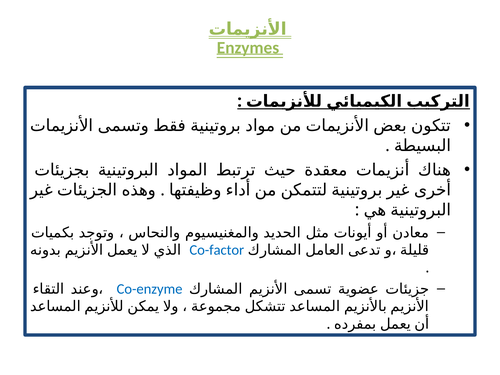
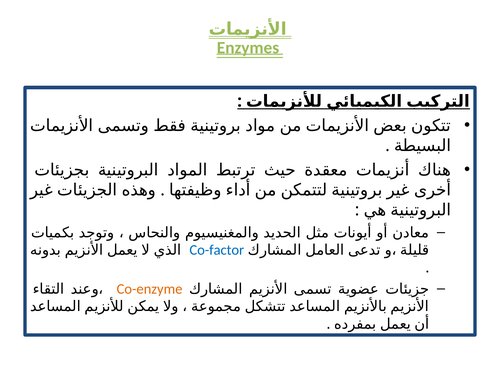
Co-enzyme colour: blue -> orange (150, 289)
